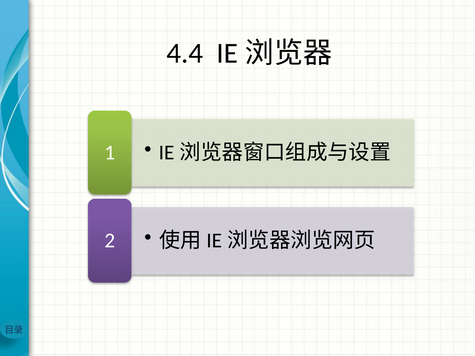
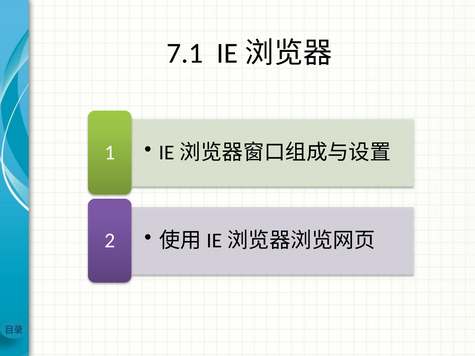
4.4: 4.4 -> 7.1 (185, 53)
